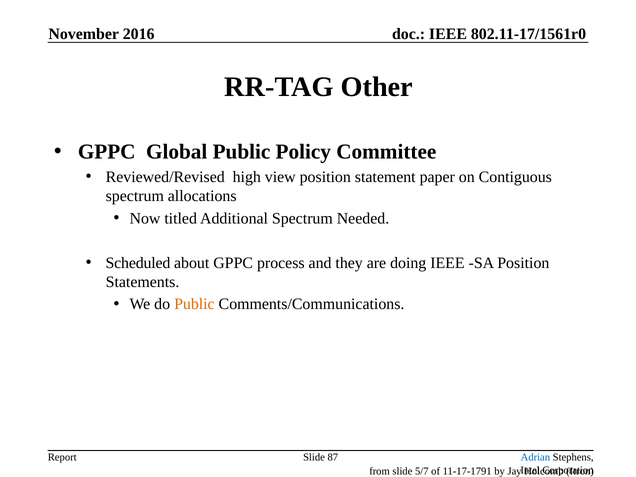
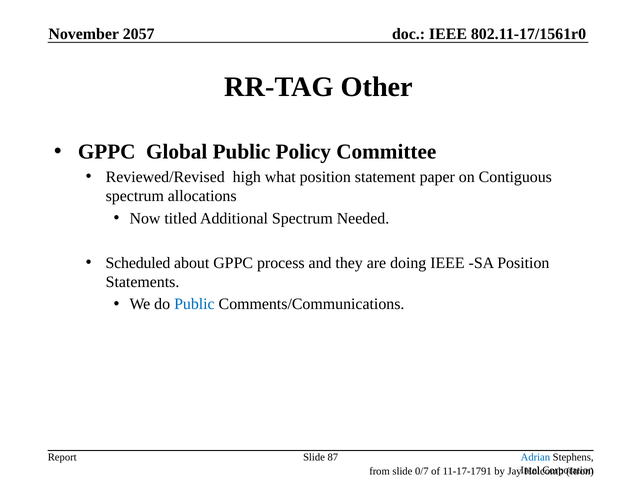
2016: 2016 -> 2057 (139, 34)
view: view -> what (280, 177)
Public colour: orange -> blue (194, 304)
5/7: 5/7 -> 0/7 (422, 471)
